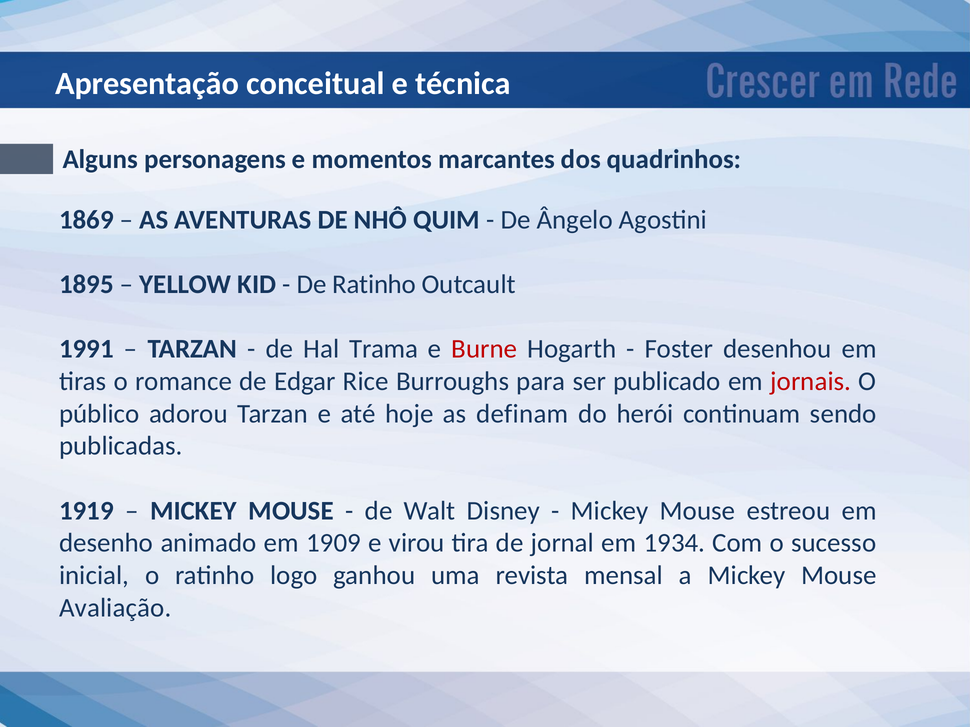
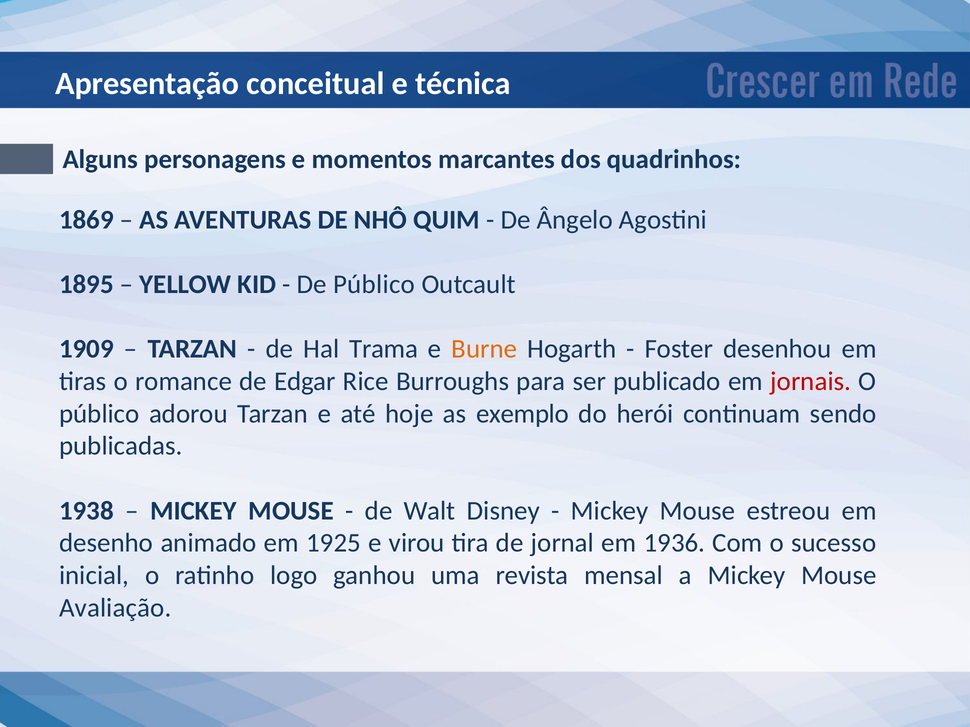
De Ratinho: Ratinho -> Público (374, 285)
1991: 1991 -> 1909 (86, 349)
Burne colour: red -> orange (484, 349)
definam: definam -> exemplo (523, 414)
1919: 1919 -> 1938 (86, 511)
1909: 1909 -> 1925 (334, 543)
1934: 1934 -> 1936 (674, 543)
